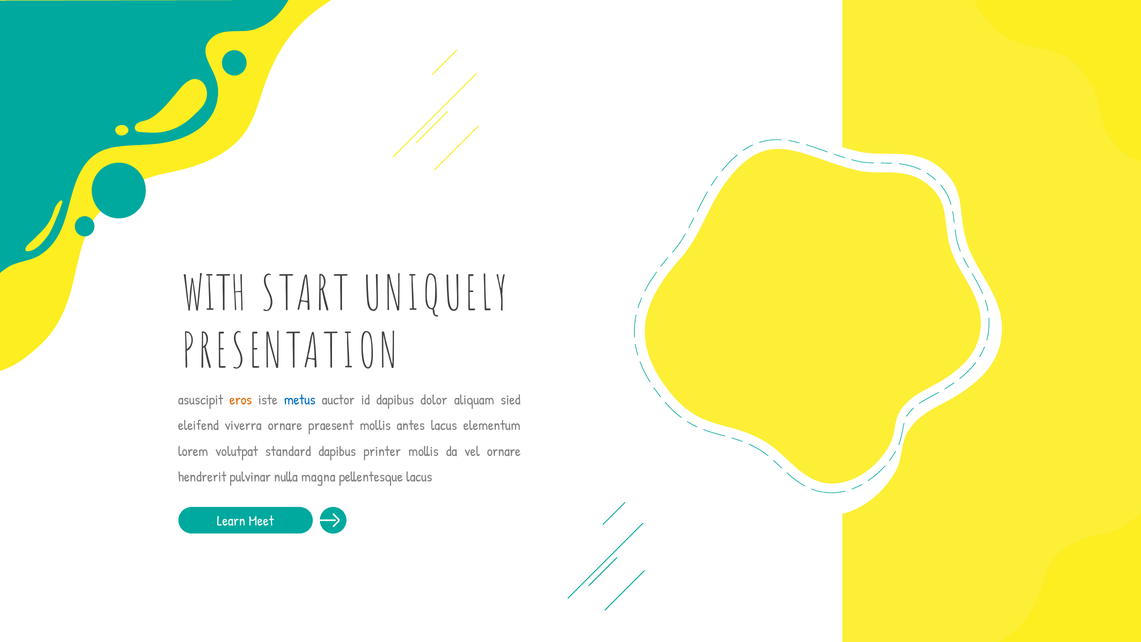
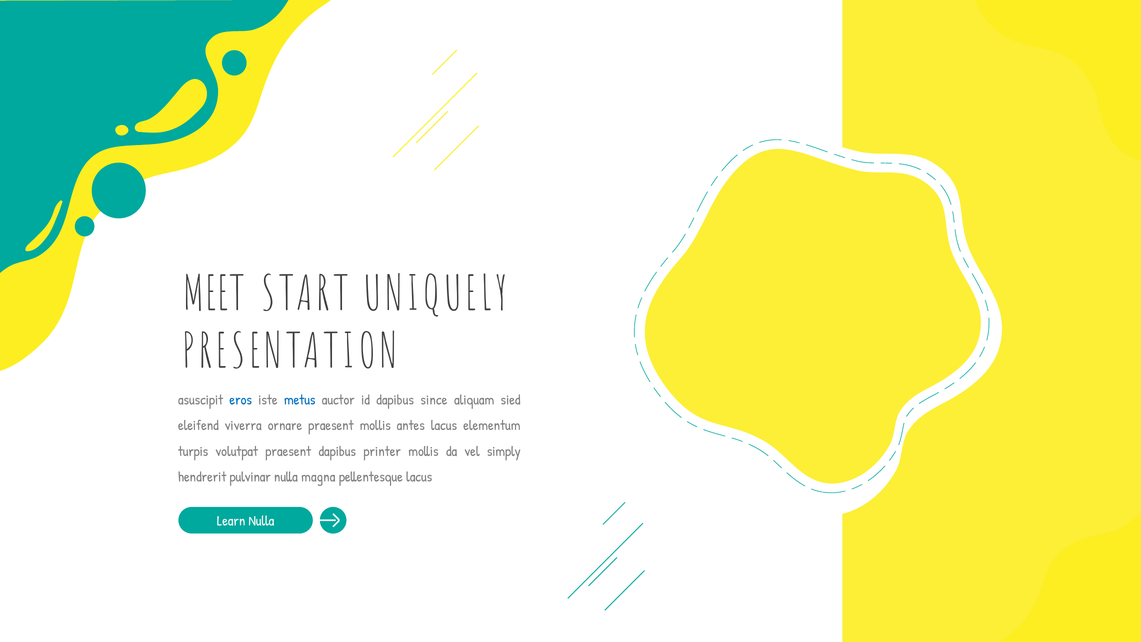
WITH: WITH -> MEET (214, 295)
eros colour: orange -> blue (241, 400)
dolor: dolor -> since (434, 400)
lorem: lorem -> turpis (193, 451)
volutpat standard: standard -> praesent (288, 451)
vel ornare: ornare -> simply (504, 451)
Learn Meet: Meet -> Nulla (261, 521)
